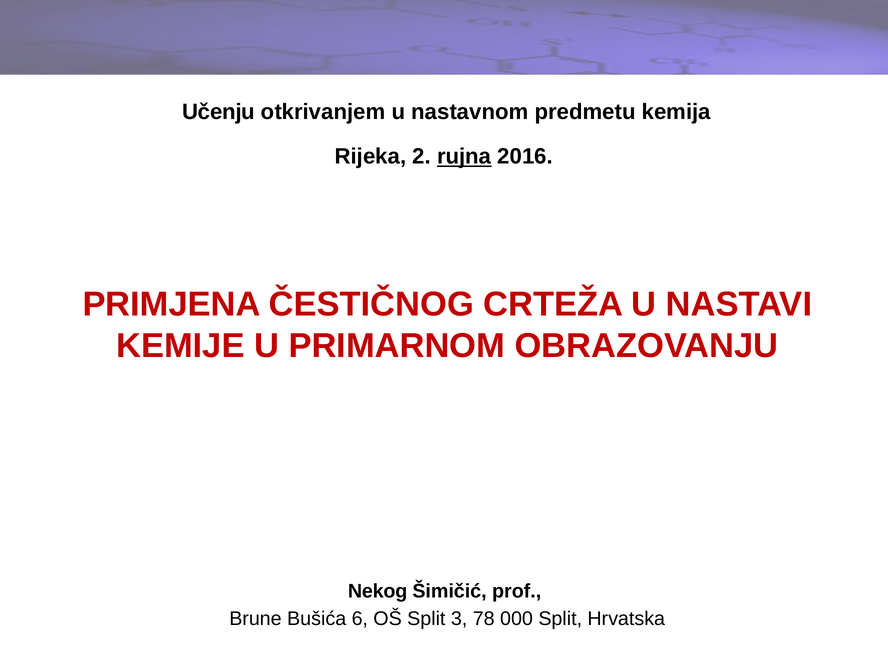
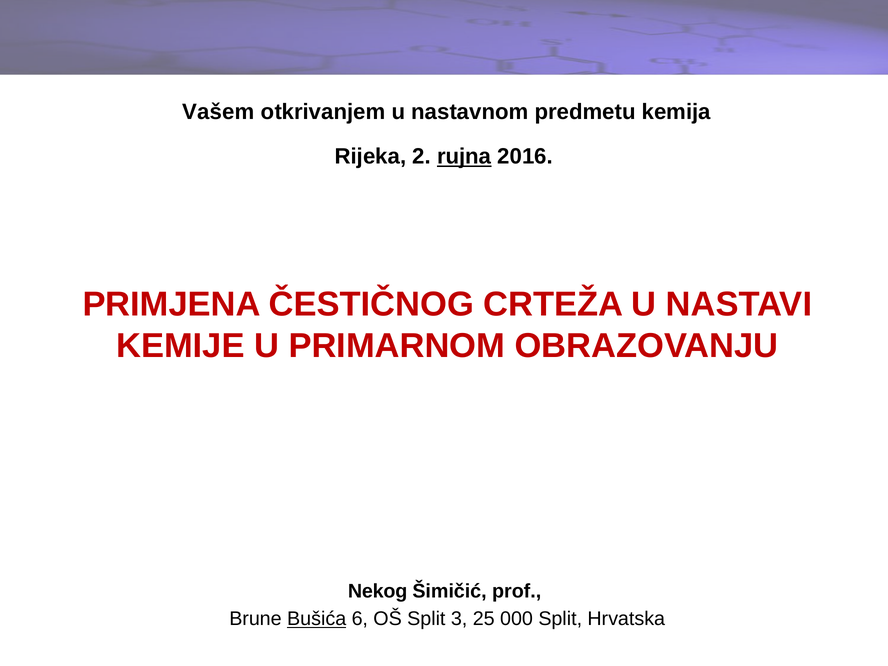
Učenju: Učenju -> Vašem (218, 112)
Bušića underline: none -> present (317, 619)
78: 78 -> 25 (484, 619)
